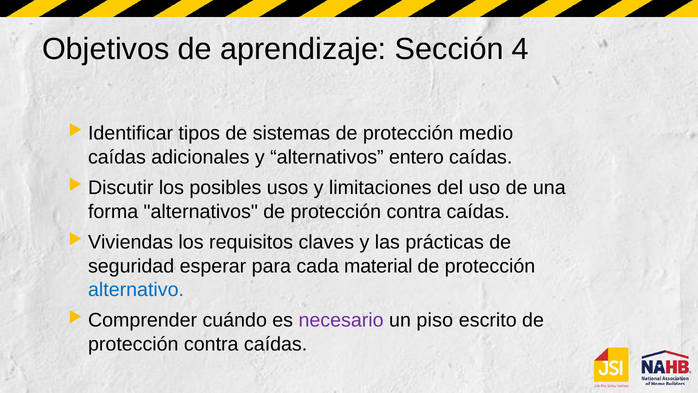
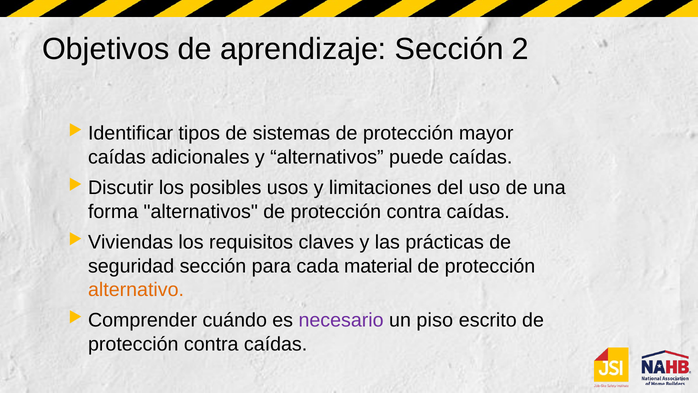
4: 4 -> 2 (520, 49)
medio: medio -> mayor (486, 133)
entero: entero -> puede (416, 157)
seguridad esperar: esperar -> sección (213, 266)
alternativo colour: blue -> orange (136, 289)
